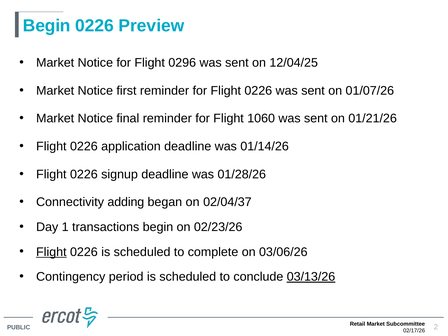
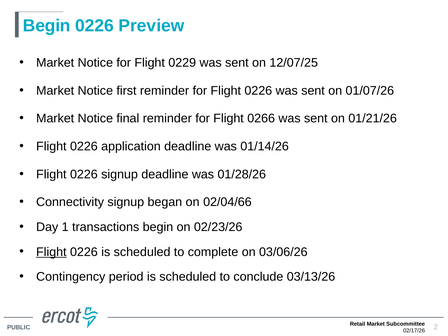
0296: 0296 -> 0229 (182, 63)
12/04/25: 12/04/25 -> 12/07/25 (294, 63)
1060: 1060 -> 0266 (261, 119)
Connectivity adding: adding -> signup (126, 202)
02/04/37: 02/04/37 -> 02/04/66 (227, 202)
03/13/26 underline: present -> none (311, 277)
